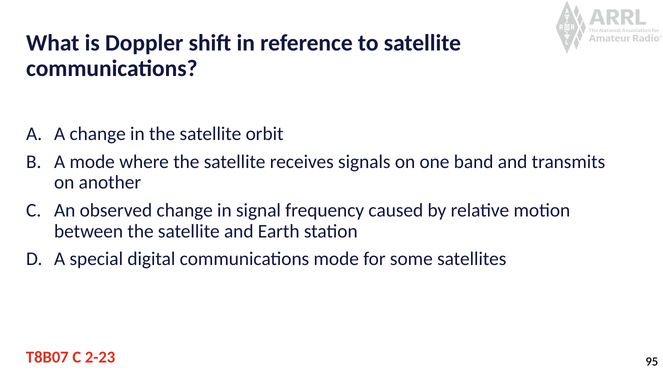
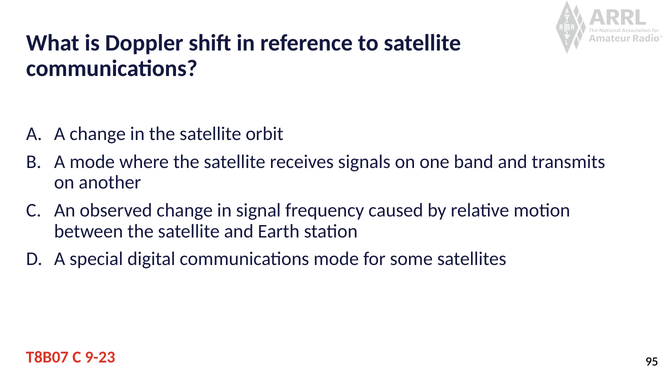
2-23: 2-23 -> 9-23 (100, 357)
